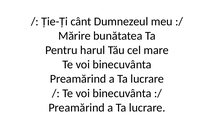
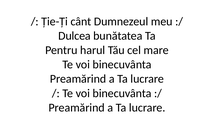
Mărire: Mărire -> Dulcea (74, 36)
